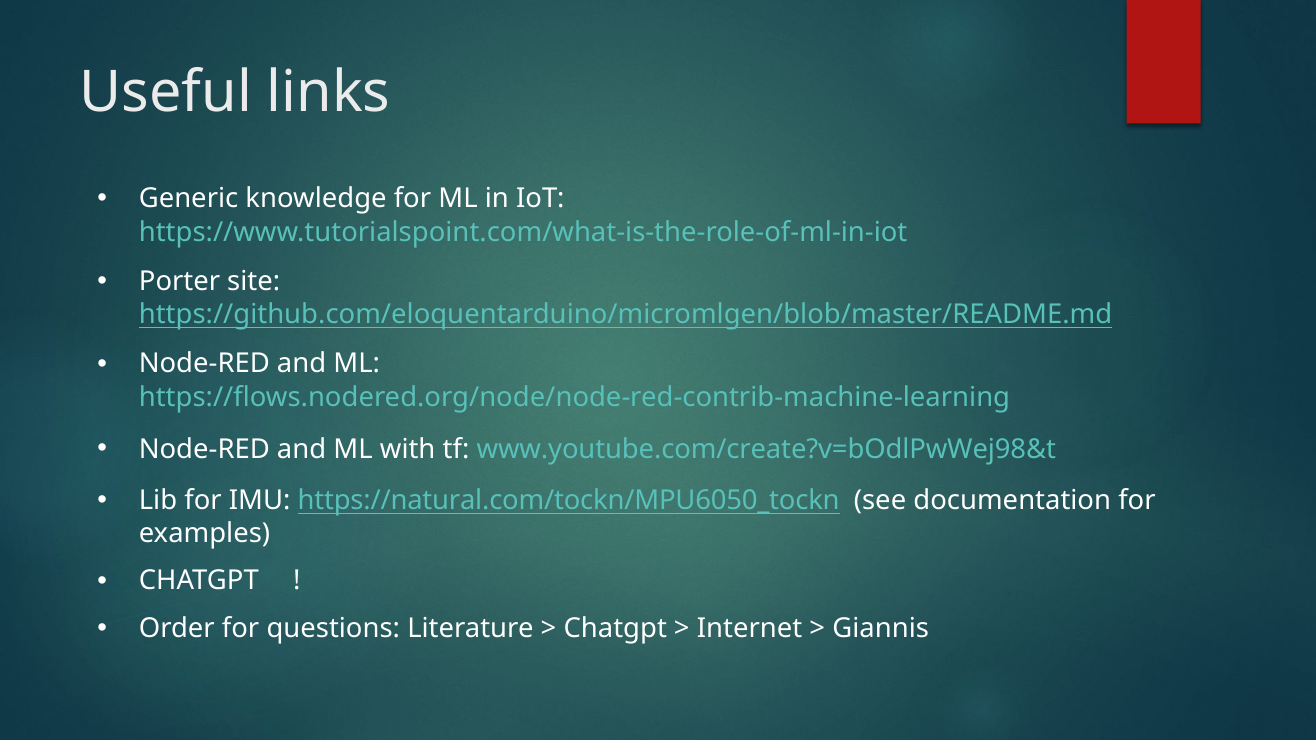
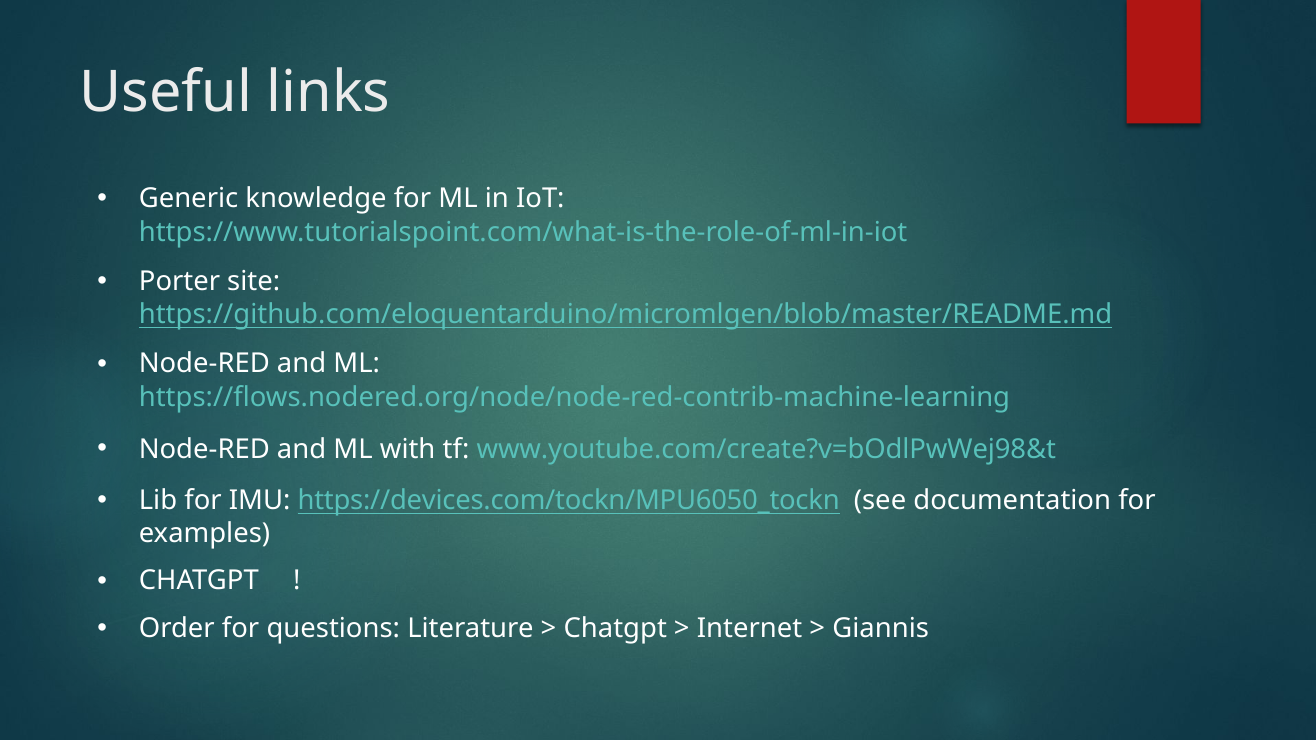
https://natural.com/tockn/MPU6050_tockn: https://natural.com/tockn/MPU6050_tockn -> https://devices.com/tockn/MPU6050_tockn (569, 501)
